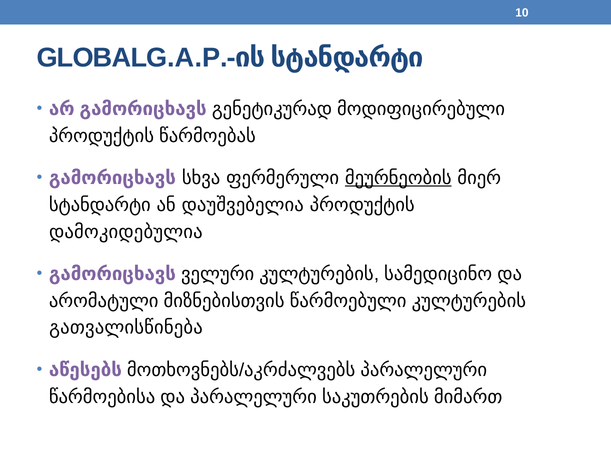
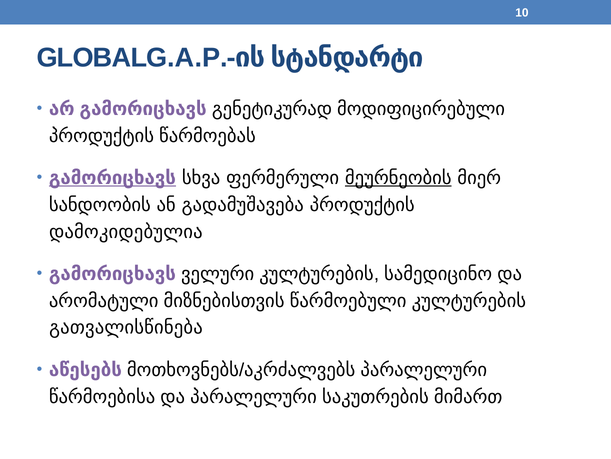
გამორიცხავს underline: none -> present (112, 178)
სტანდარტი: სტანდარტი -> სანდოობის (100, 205)
დაუშვებელია: დაუშვებელია -> გადამუშავება (243, 205)
